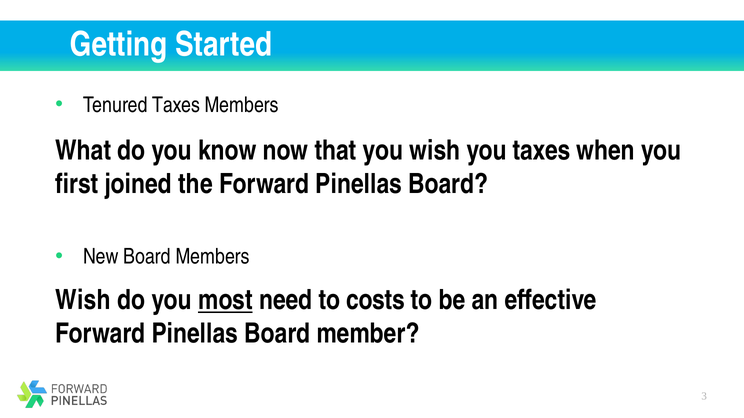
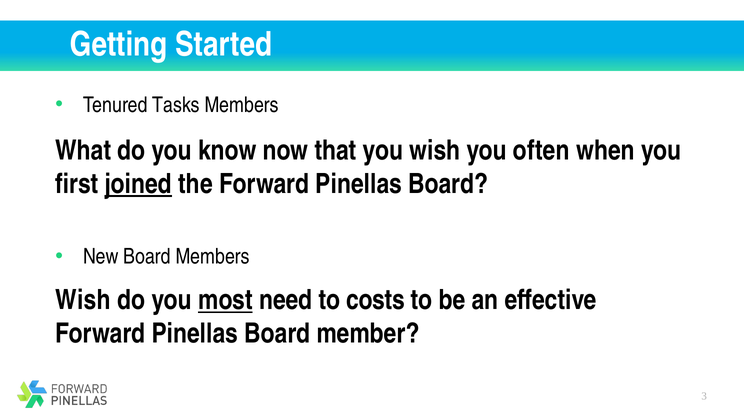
Tenured Taxes: Taxes -> Tasks (176, 105)
you taxes: taxes -> often (541, 151)
joined underline: none -> present (138, 184)
